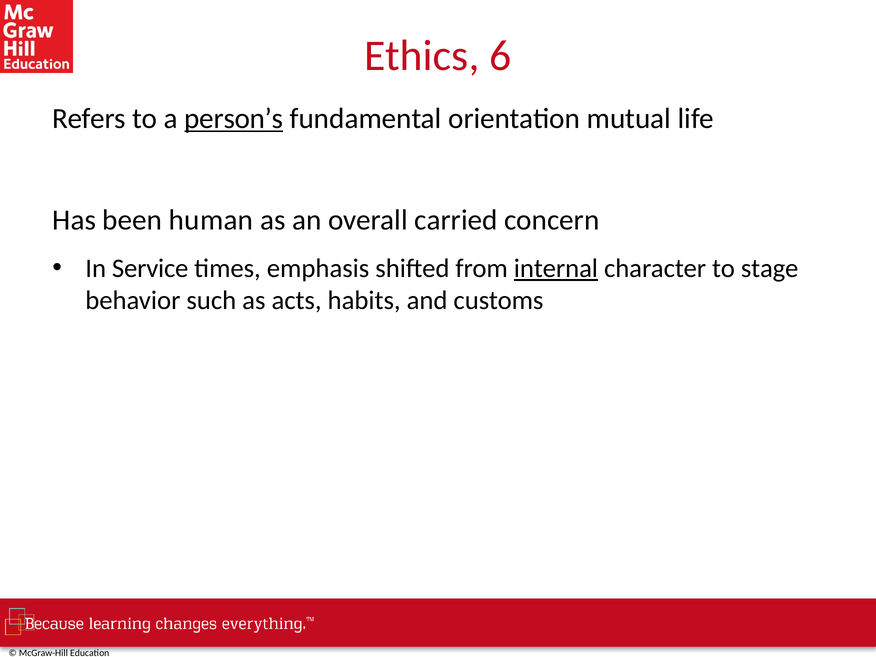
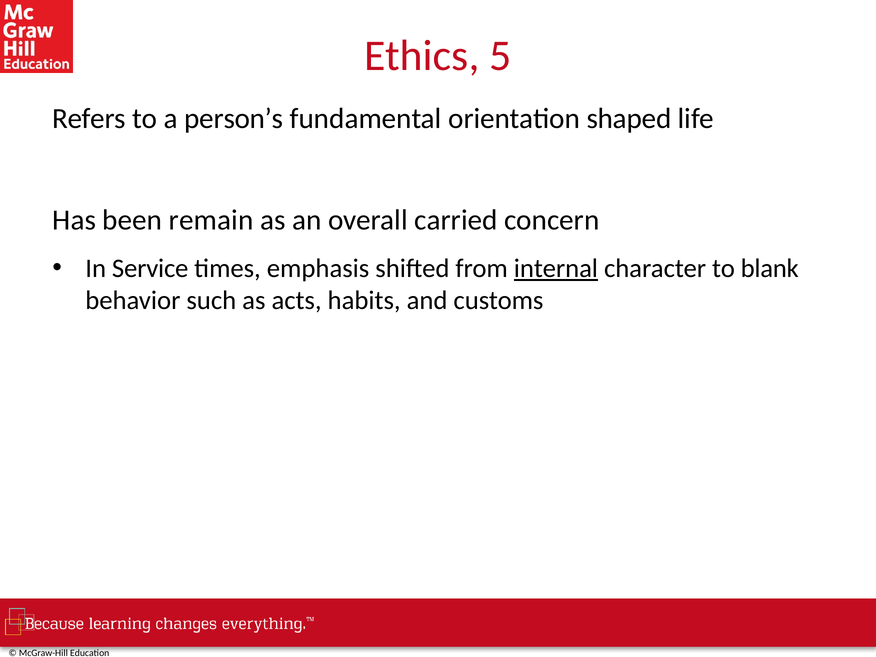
6: 6 -> 5 (500, 56)
person’s underline: present -> none (234, 119)
mutual: mutual -> shaped (629, 119)
human: human -> remain (211, 220)
stage: stage -> blank (770, 268)
